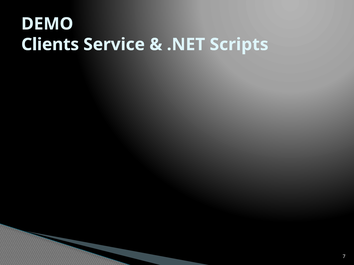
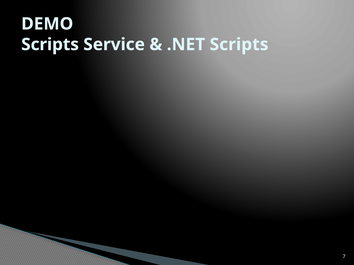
Clients: Clients -> Scripts (50, 45)
